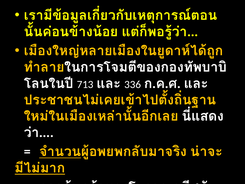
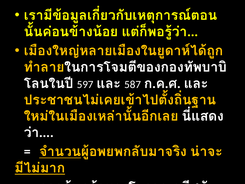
713: 713 -> 597 (85, 84)
336: 336 -> 587 (133, 84)
